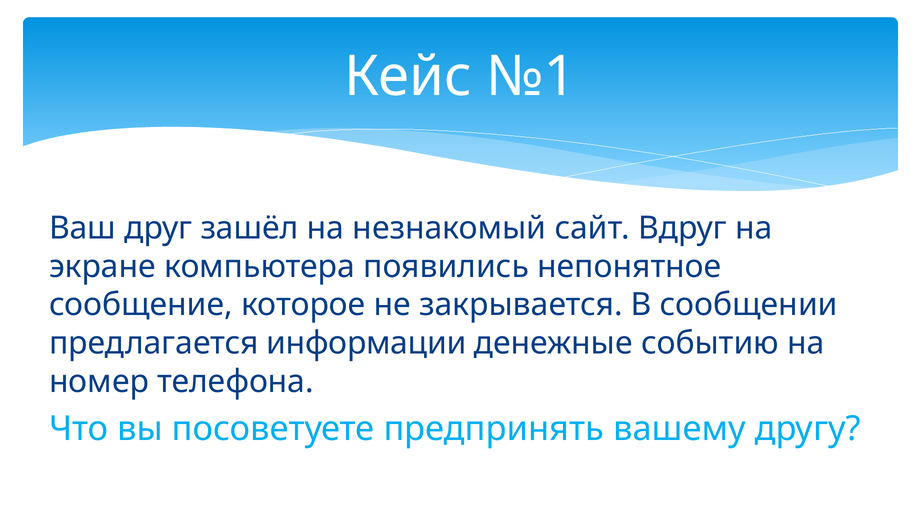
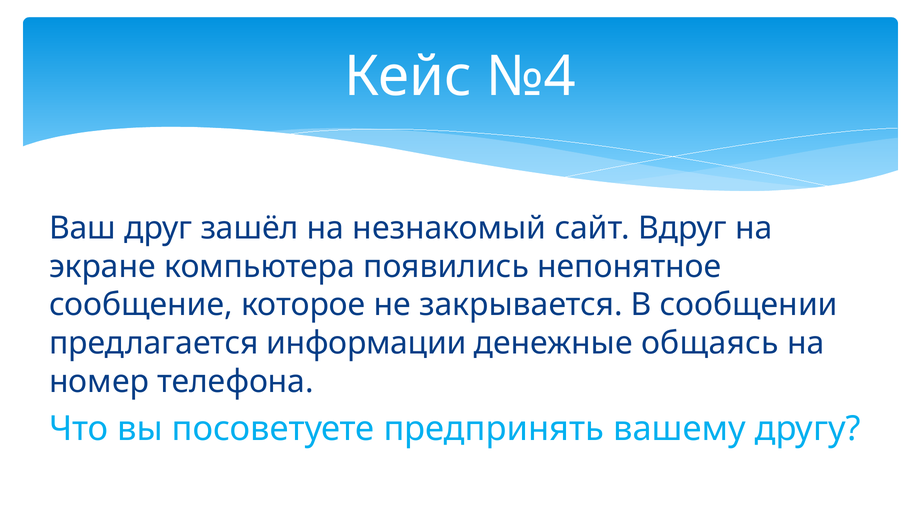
№1: №1 -> №4 (531, 77)
событию: событию -> общаясь (710, 343)
